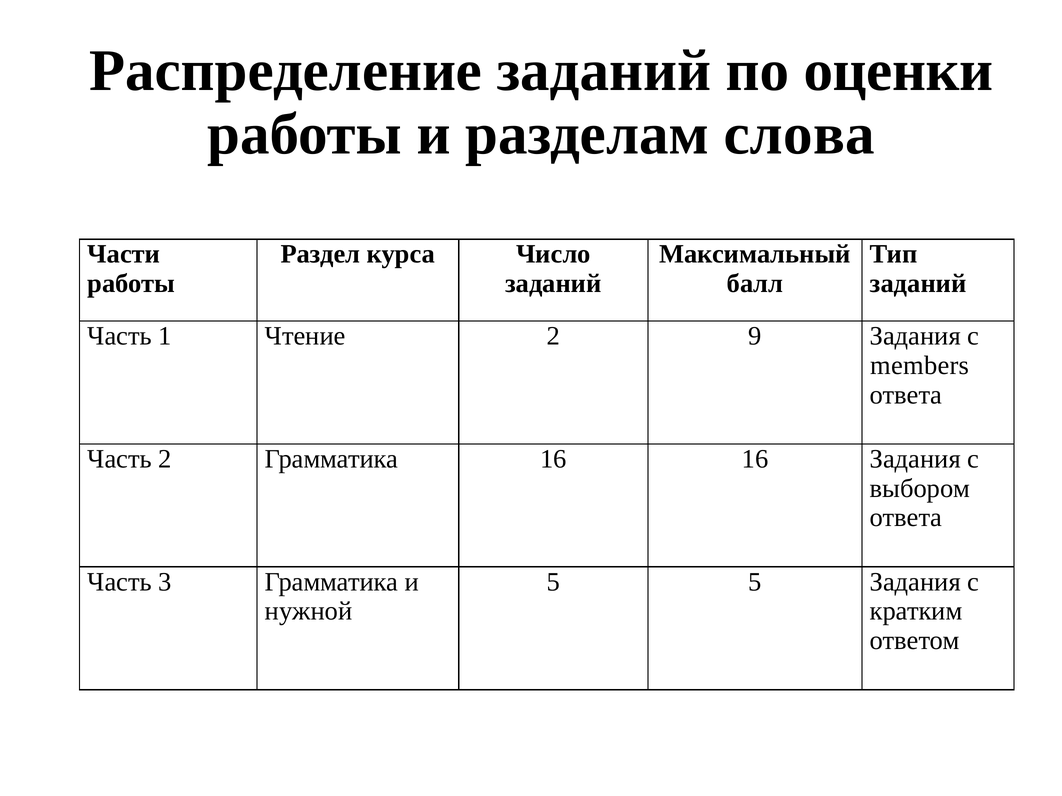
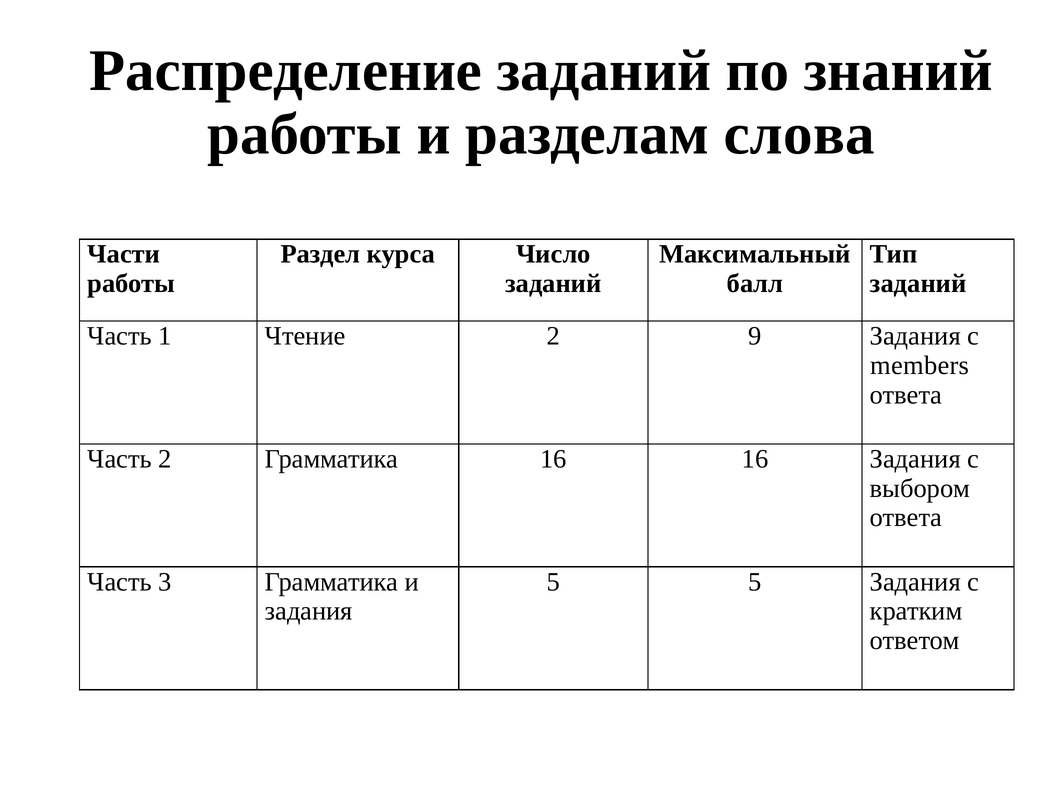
оценки: оценки -> знаний (898, 71)
нужной: нужной -> задания (309, 612)
